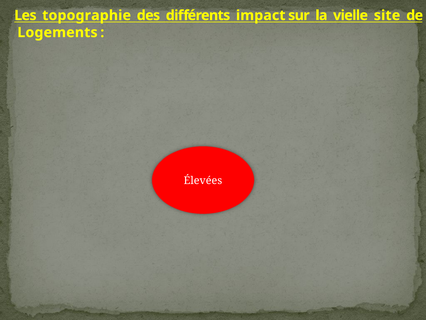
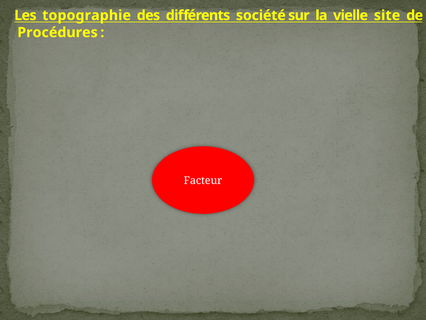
impact: impact -> société (261, 15)
Logements: Logements -> Procédures (58, 32)
Élevées: Élevées -> Facteur (203, 180)
